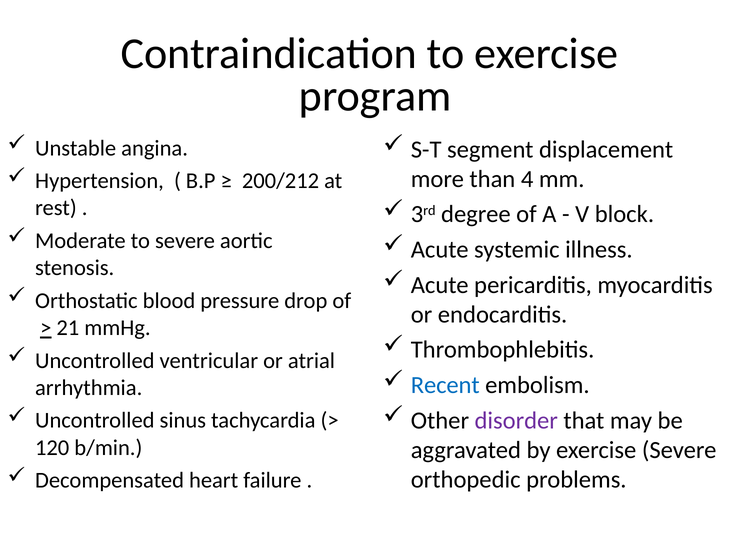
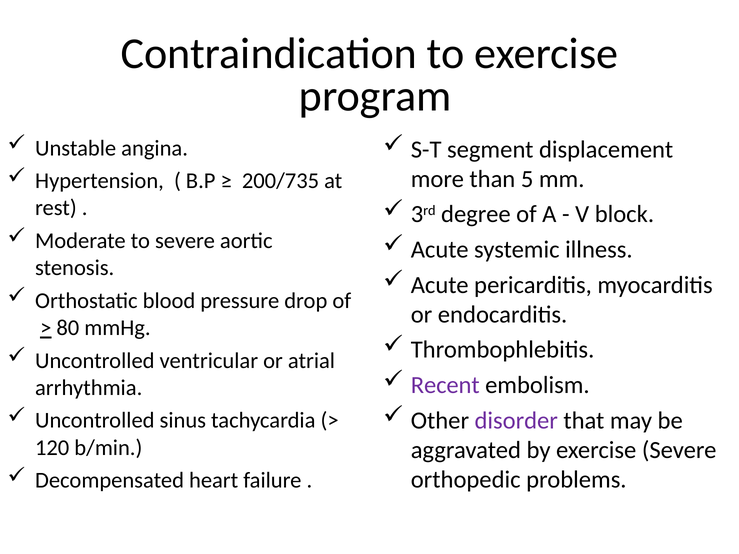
4: 4 -> 5 (527, 179)
200/212: 200/212 -> 200/735 (281, 181)
21: 21 -> 80 (68, 328)
Recent colour: blue -> purple (445, 385)
